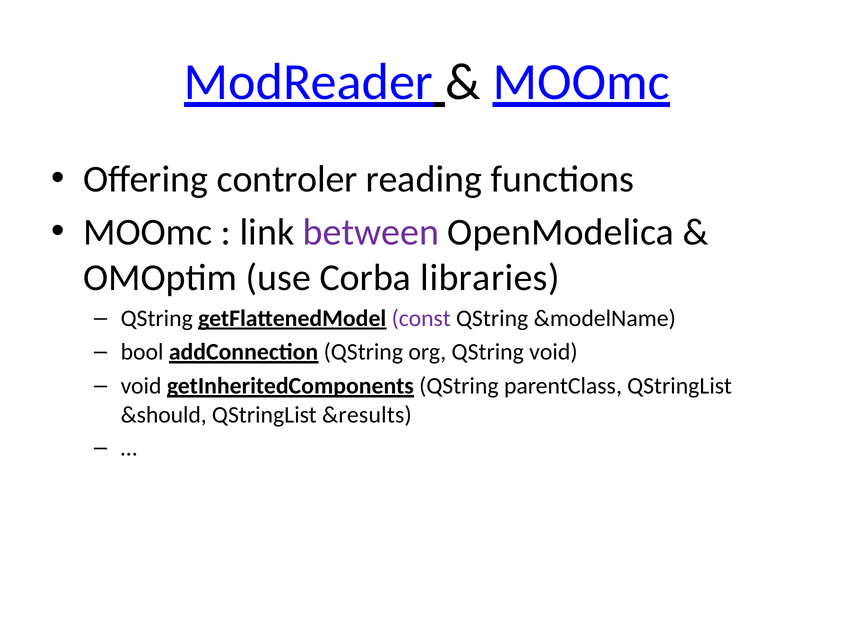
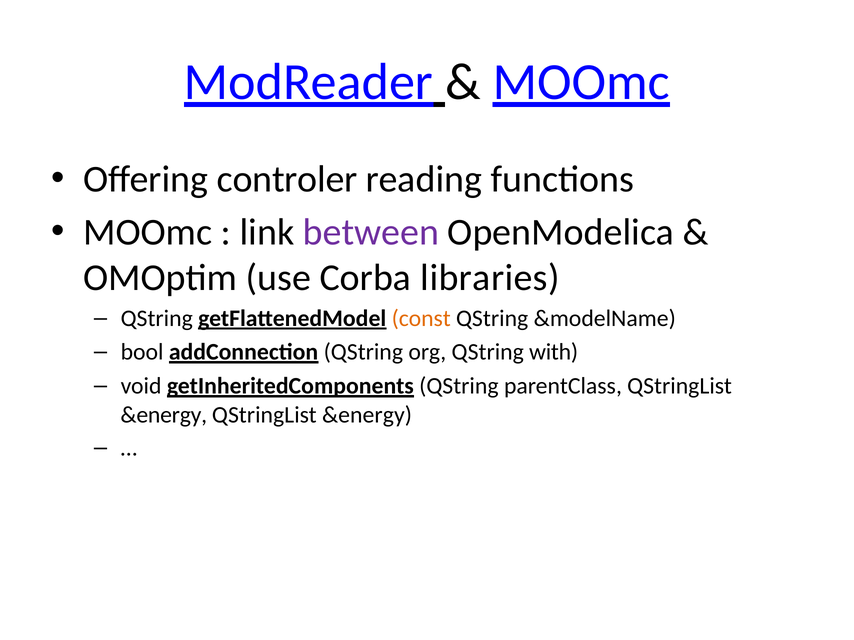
const colour: purple -> orange (421, 319)
QString void: void -> with (554, 352)
&should: &should -> &energy (164, 415)
&results: &results -> &energy (367, 415)
